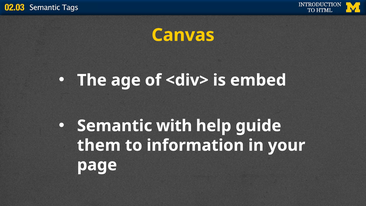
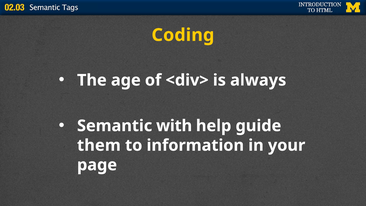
Canvas: Canvas -> Coding (183, 35)
embed: embed -> always (258, 80)
